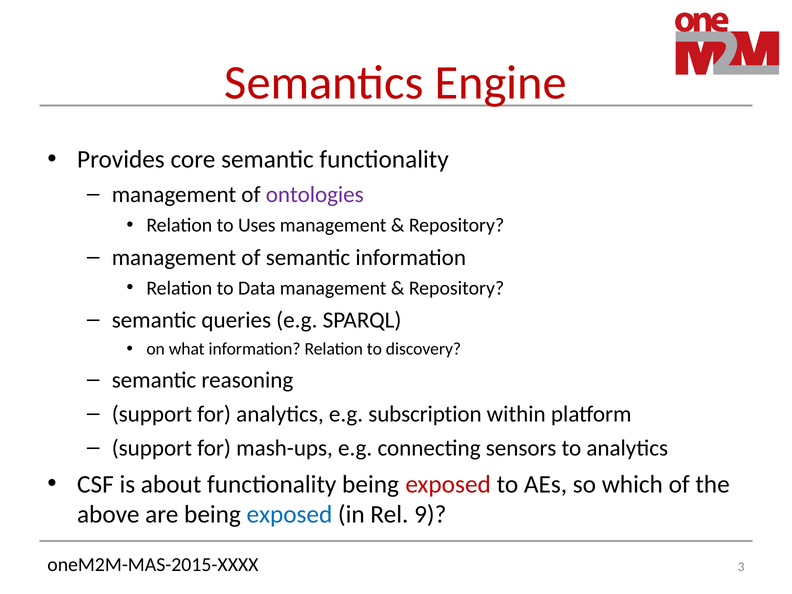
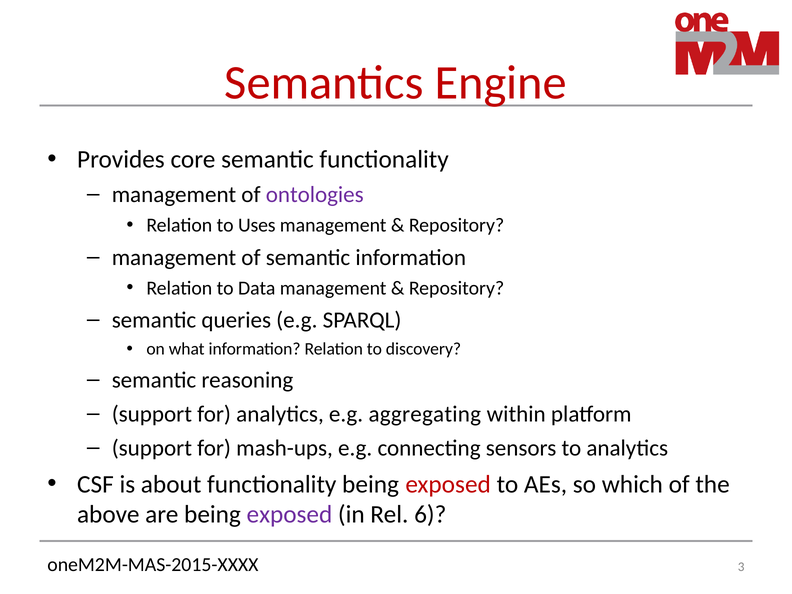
subscription: subscription -> aggregating (425, 414)
exposed colour: blue -> purple (289, 515)
9: 9 -> 6 (430, 515)
